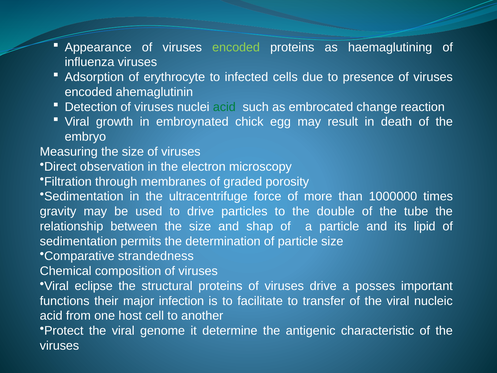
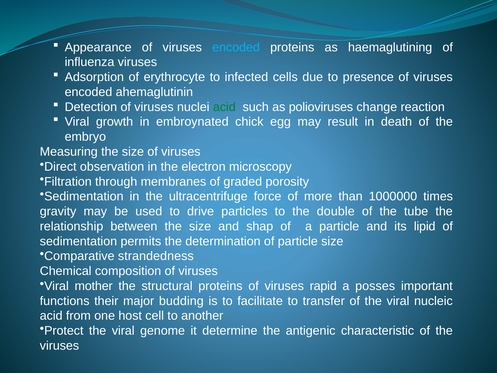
encoded colour: light green -> light blue (236, 47)
embrocated: embrocated -> polioviruses (321, 107)
eclipse: eclipse -> mother (94, 286)
viruses drive: drive -> rapid (323, 286)
infection: infection -> budding (181, 301)
